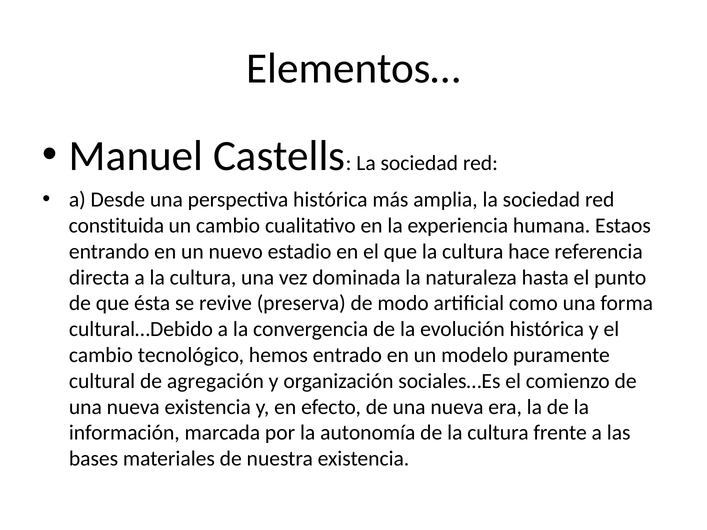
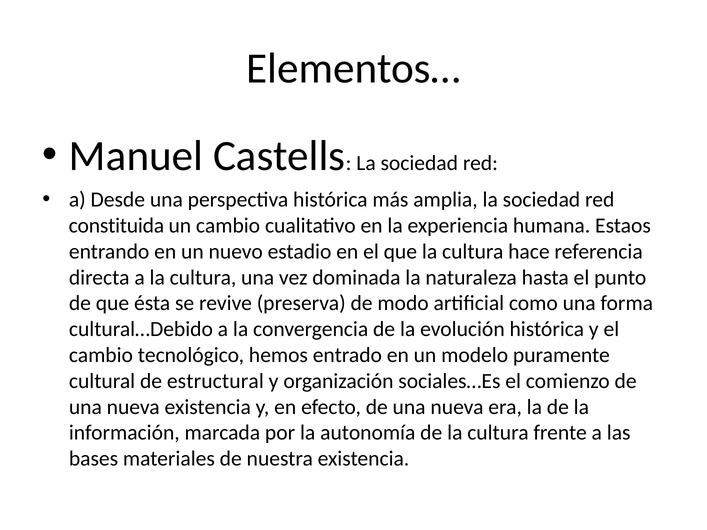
agregación: agregación -> estructural (215, 381)
